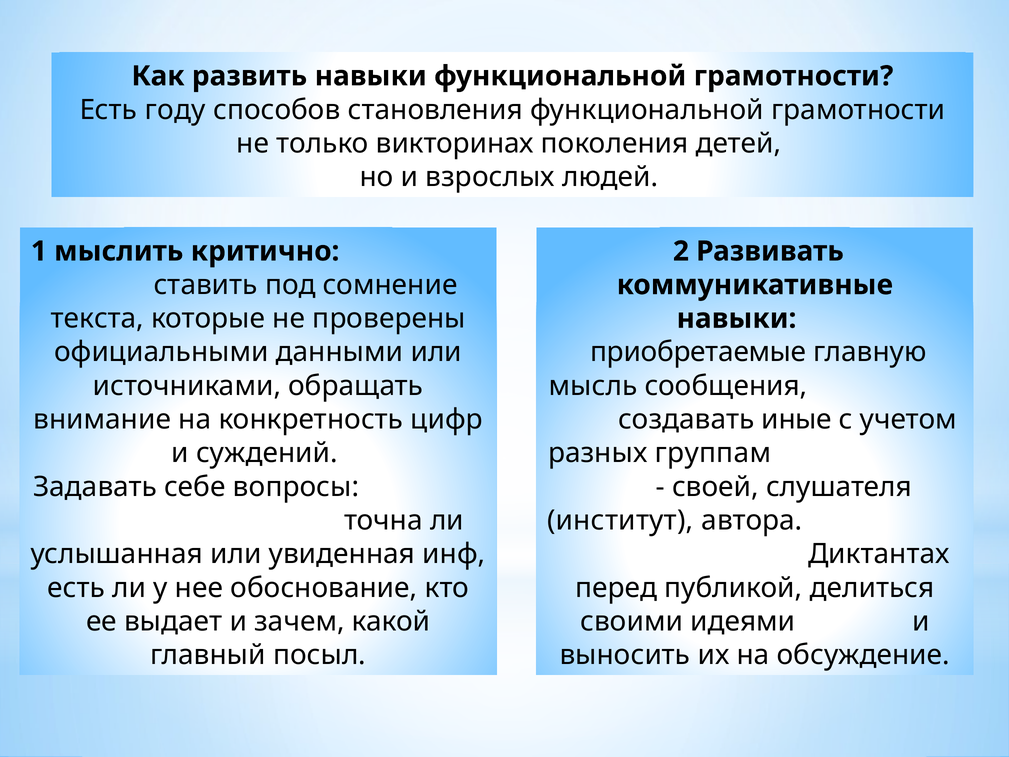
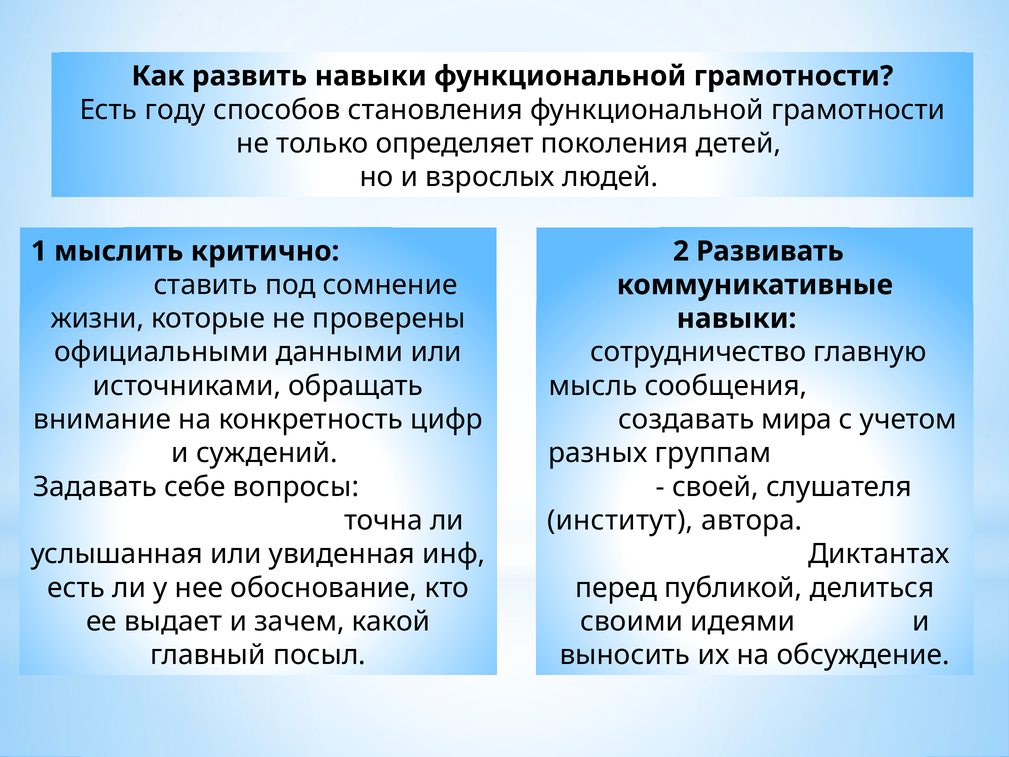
викторинах: викторинах -> определяет (455, 143)
текста: текста -> жизни (97, 318)
приобретаемые: приобретаемые -> сотрудничество (698, 352)
иные: иные -> мира (797, 419)
